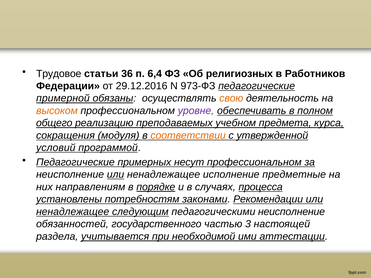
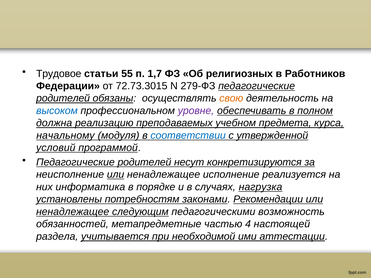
36: 36 -> 55 (127, 74)
6,4: 6,4 -> 1,7 (155, 74)
29.12.2016: 29.12.2016 -> 72.73.3015 (142, 86)
973-ФЗ: 973-ФЗ -> 279-ФЗ (198, 86)
примерной: примерной -> родителей (63, 98)
высоком colour: orange -> blue (57, 111)
общего: общего -> должна (54, 123)
сокращения: сокращения -> начальному (65, 136)
соответствии colour: orange -> blue (188, 136)
примерных: примерных -> родителей (144, 162)
несут профессиональном: профессиональном -> конкретизируются (254, 162)
предметные: предметные -> реализуется (294, 175)
направлениям: направлениям -> информатика (90, 187)
порядке underline: present -> none (156, 187)
процесса: процесса -> нагрузка (261, 187)
педагогическими неисполнение: неисполнение -> возможность (291, 212)
государственного: государственного -> метапредметные (156, 224)
3: 3 -> 4 (248, 224)
